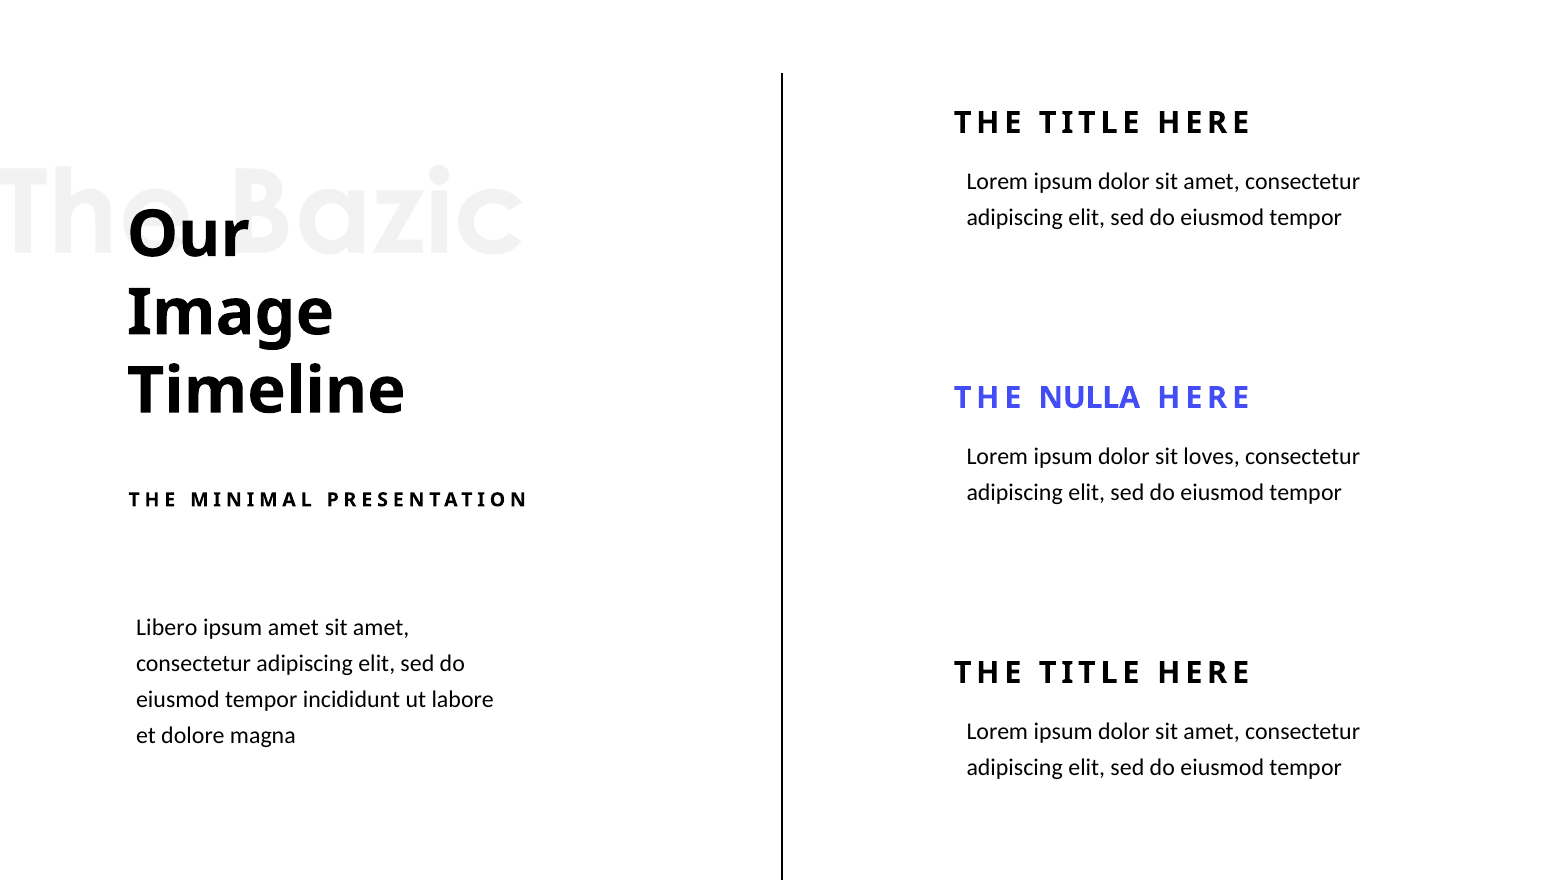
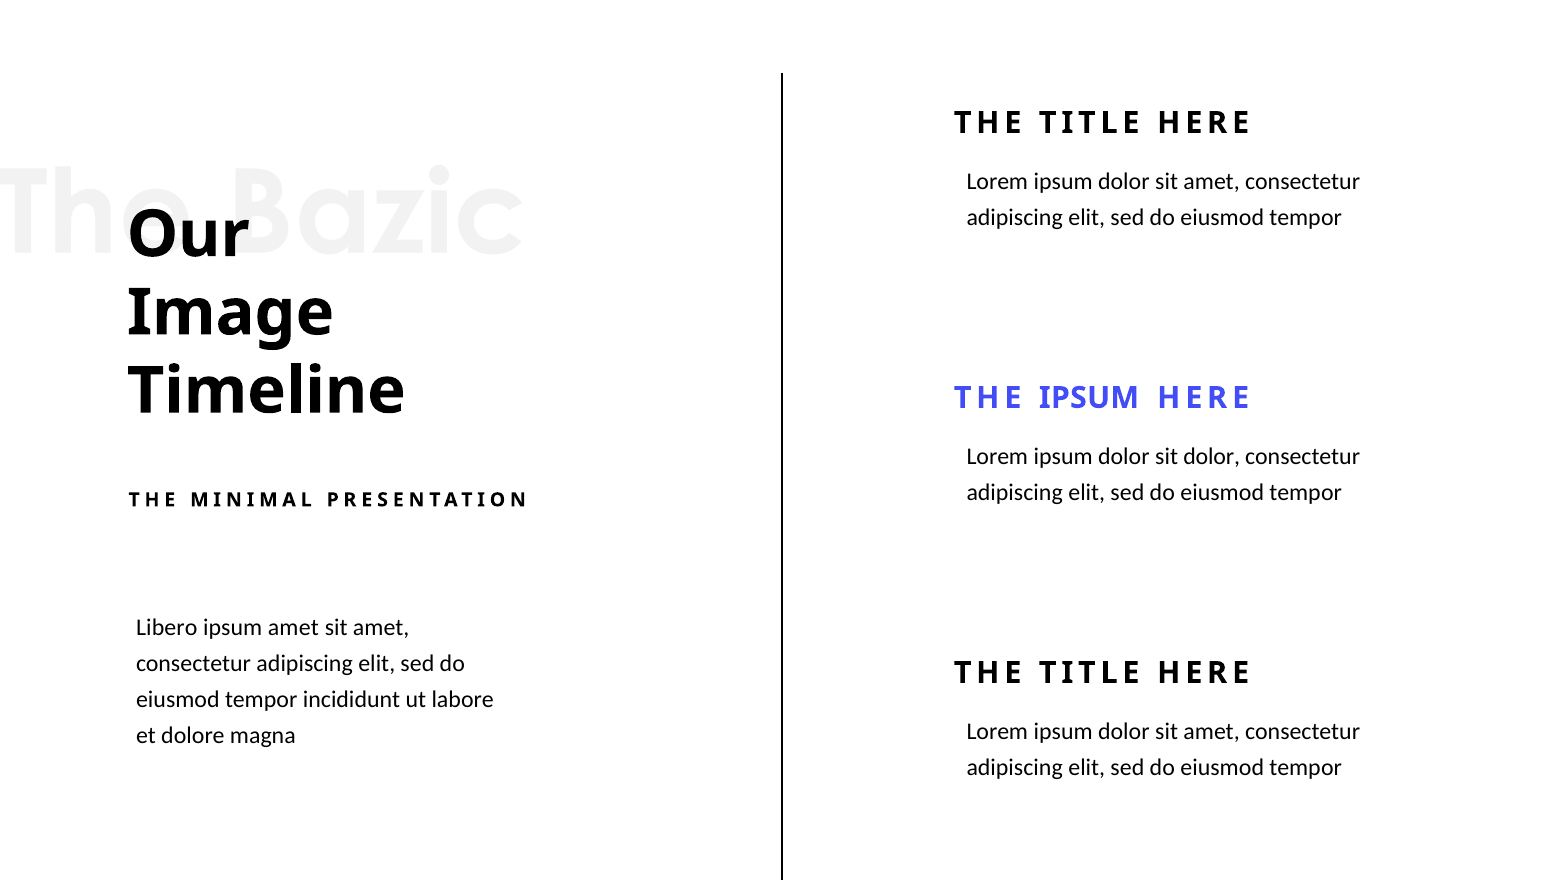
THE NULLA: NULLA -> IPSUM (1089, 398)
sit loves: loves -> dolor (1212, 456)
